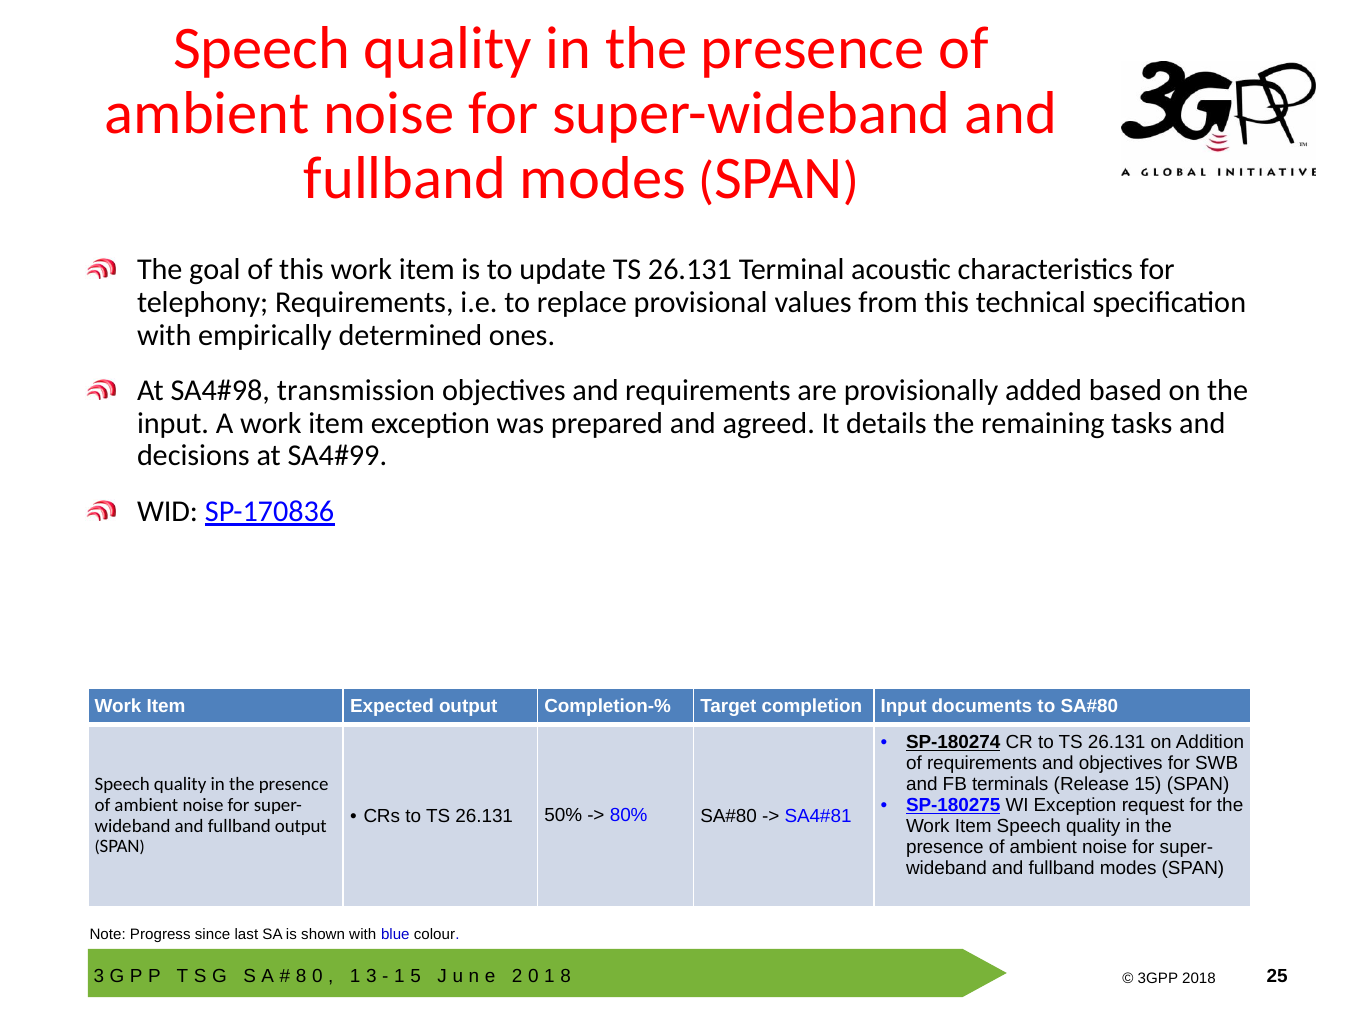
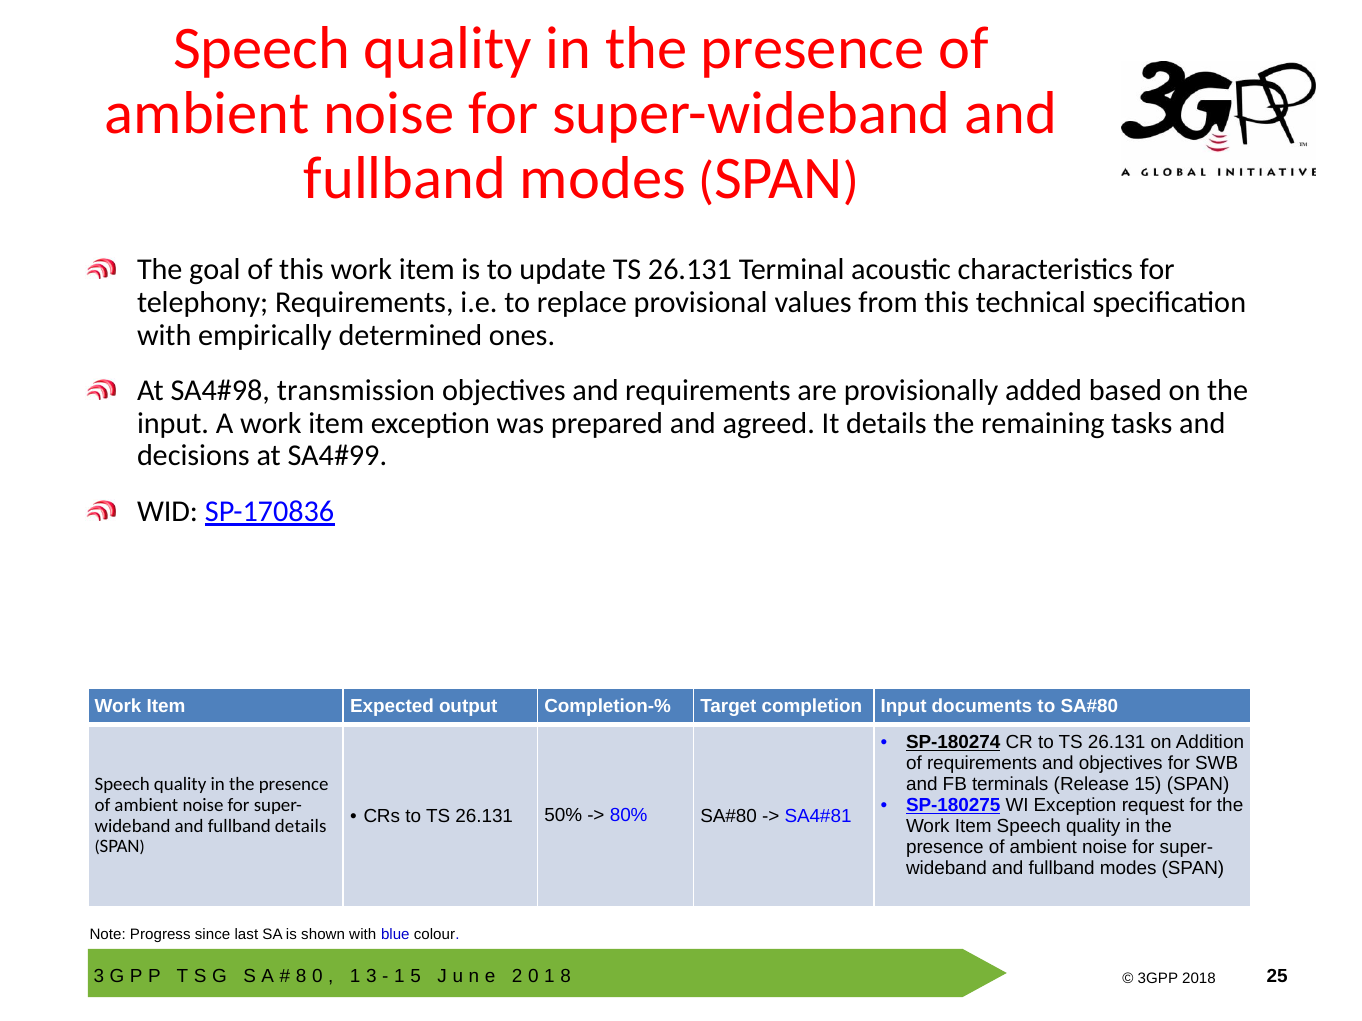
fullband output: output -> details (301, 826)
